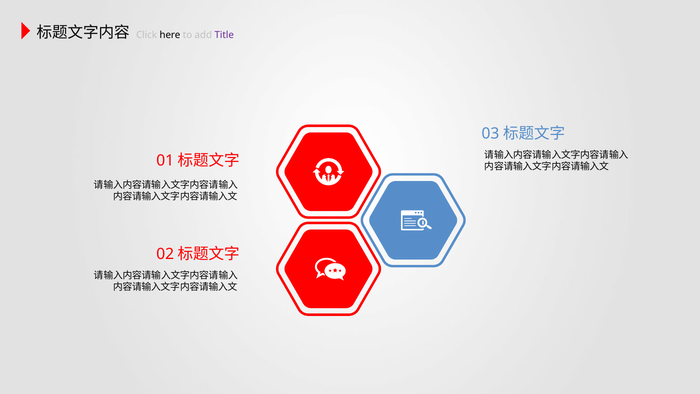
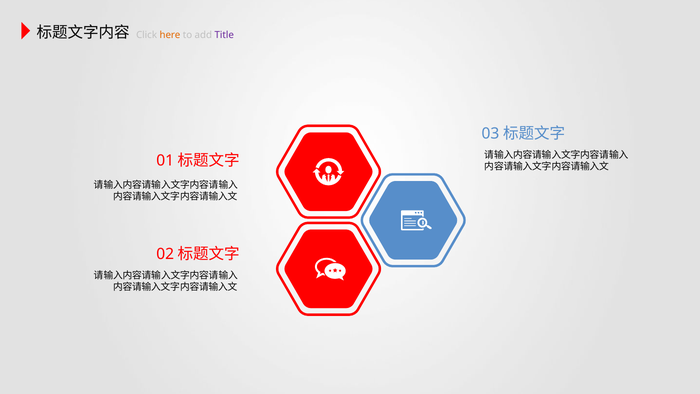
here colour: black -> orange (170, 35)
